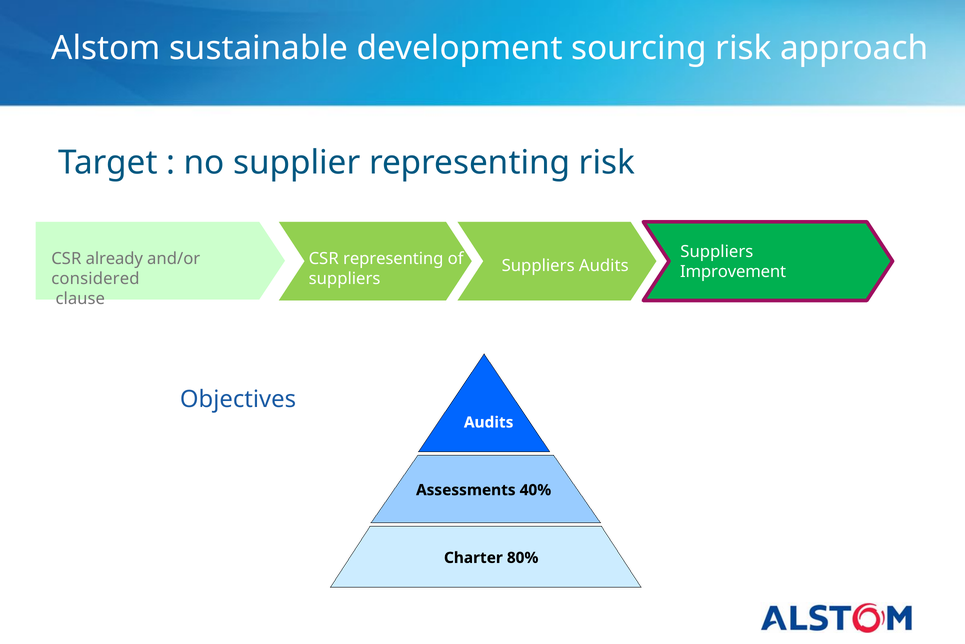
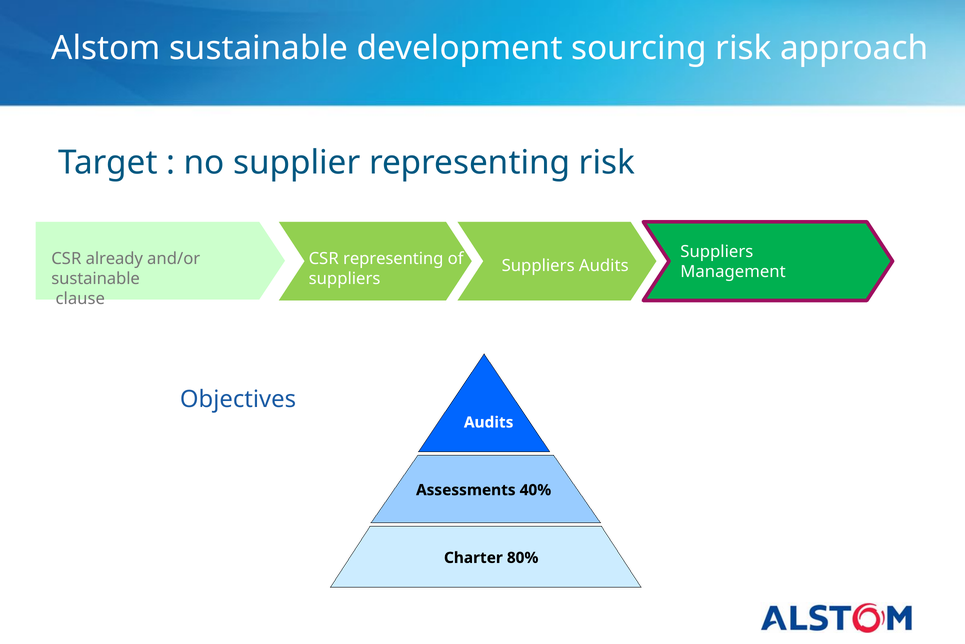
Improvement: Improvement -> Management (733, 271)
considered: considered -> sustainable (96, 278)
